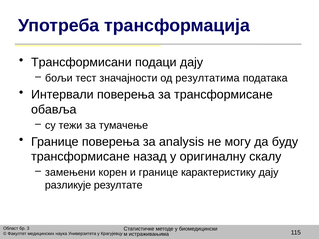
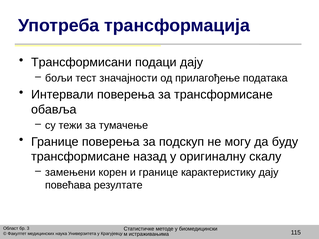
резултатима: резултатима -> прилагођење (208, 78)
analysis: analysis -> подскуп (182, 142)
разликује: разликује -> повећава (68, 185)
